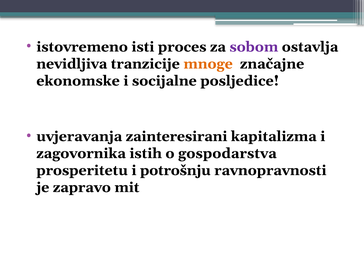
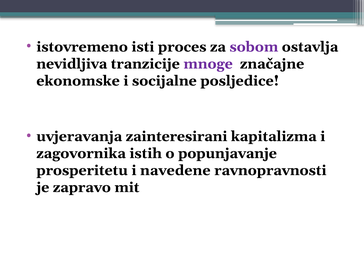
mnoge colour: orange -> purple (208, 64)
gospodarstva: gospodarstva -> popunjavanje (227, 153)
potrošnju: potrošnju -> navedene (175, 170)
